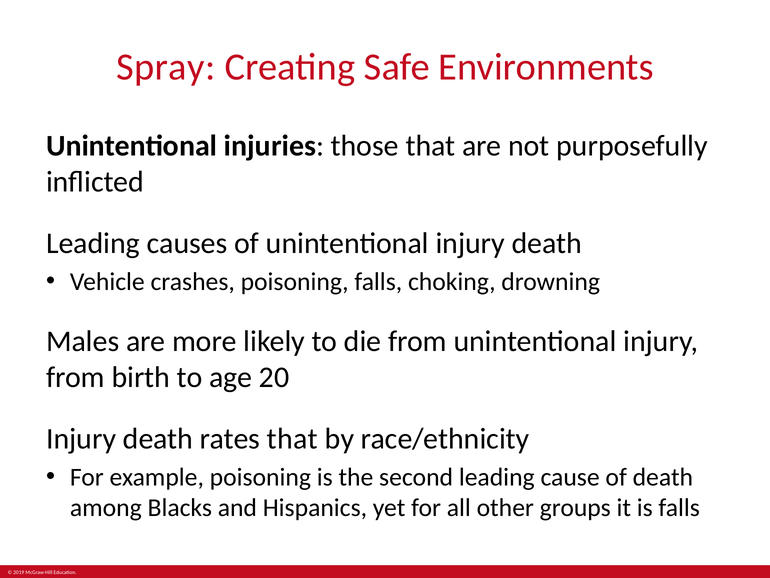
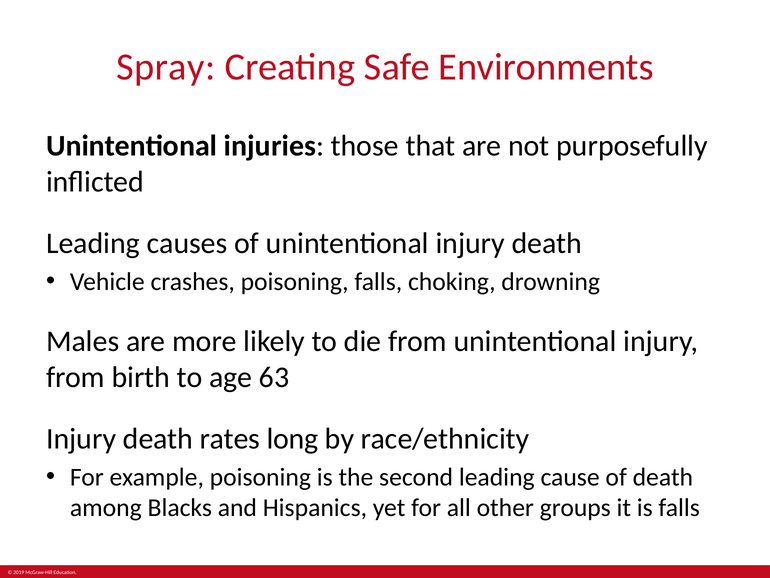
20: 20 -> 63 (274, 377)
rates that: that -> long (293, 439)
